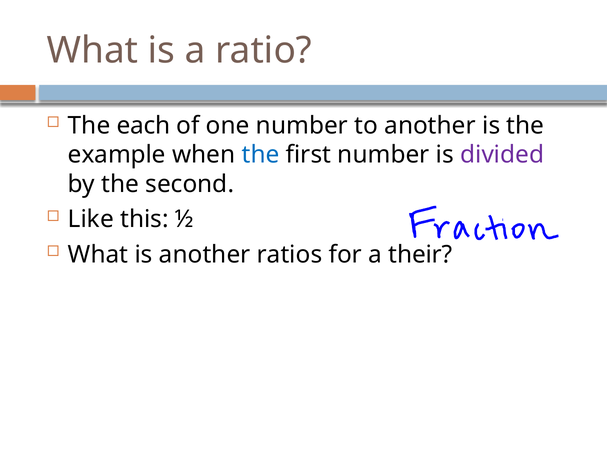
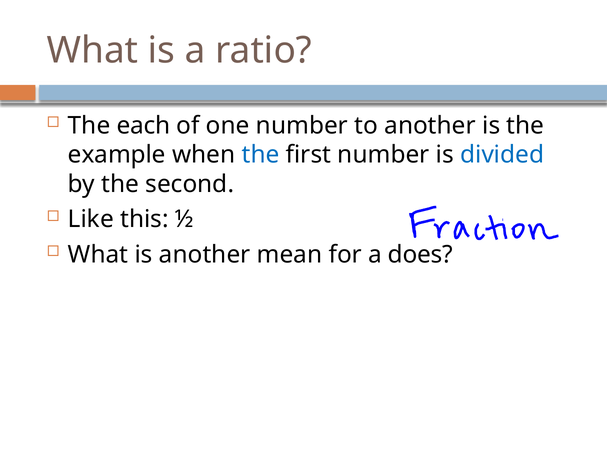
divided colour: purple -> blue (502, 155)
ratios: ratios -> mean (290, 255)
their: their -> does (420, 255)
